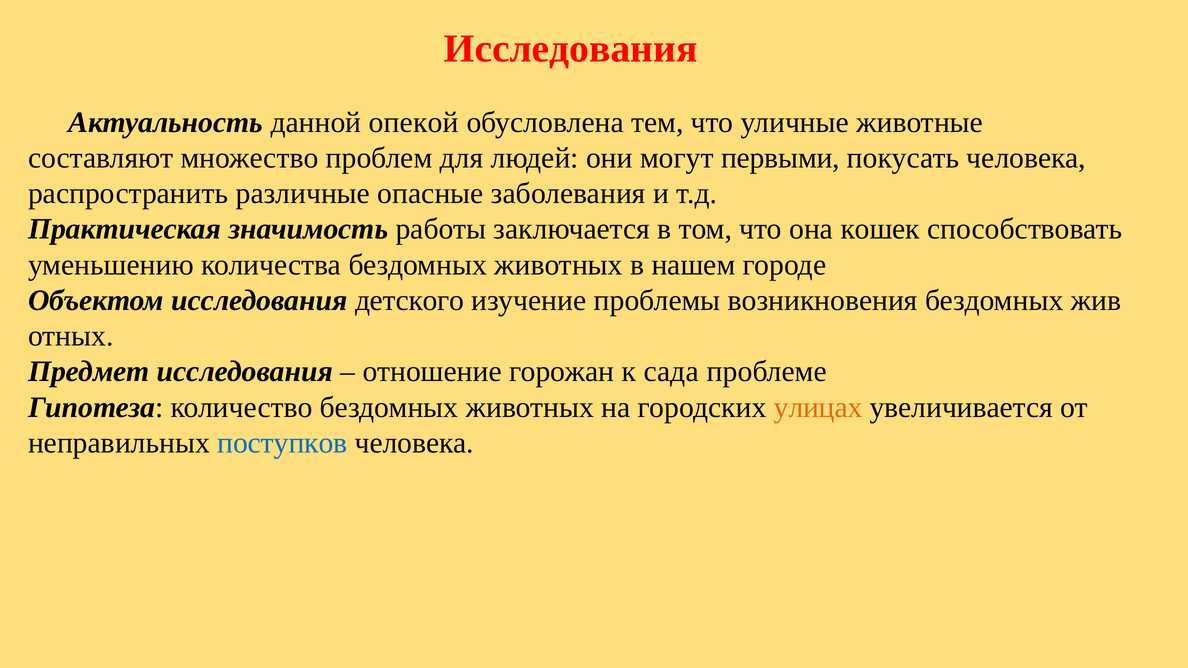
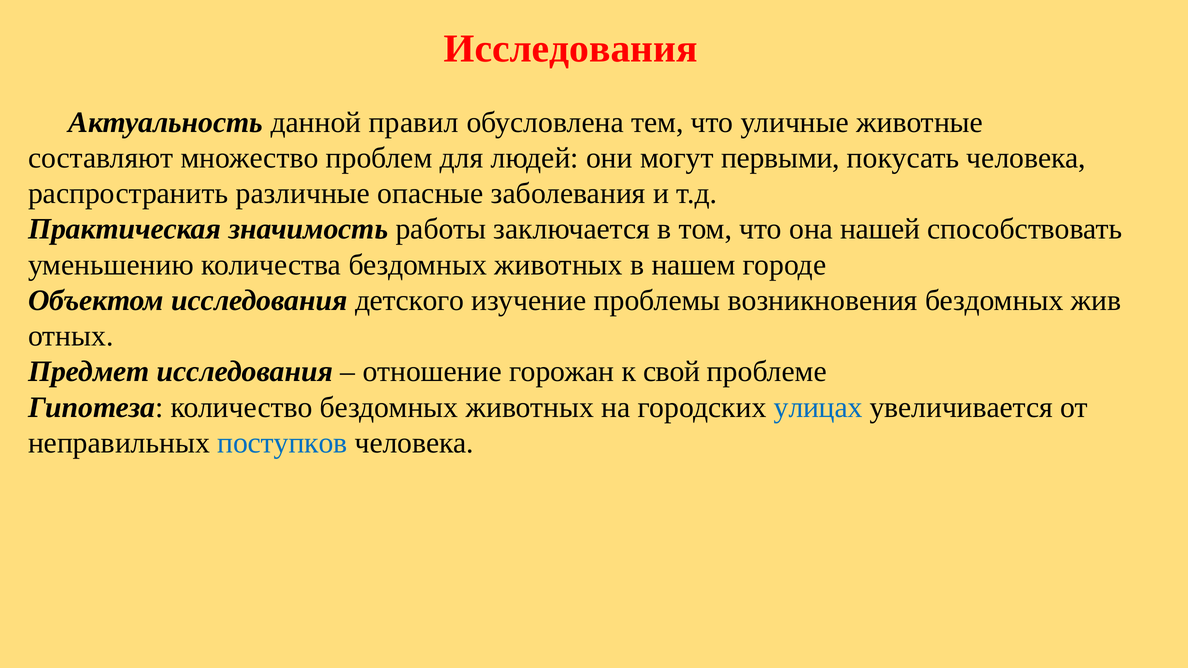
опекой: опекой -> правил (414, 122)
кошек: кошек -> нашей (880, 229)
сада: сада -> свой (672, 372)
улицах colour: orange -> blue (818, 407)
